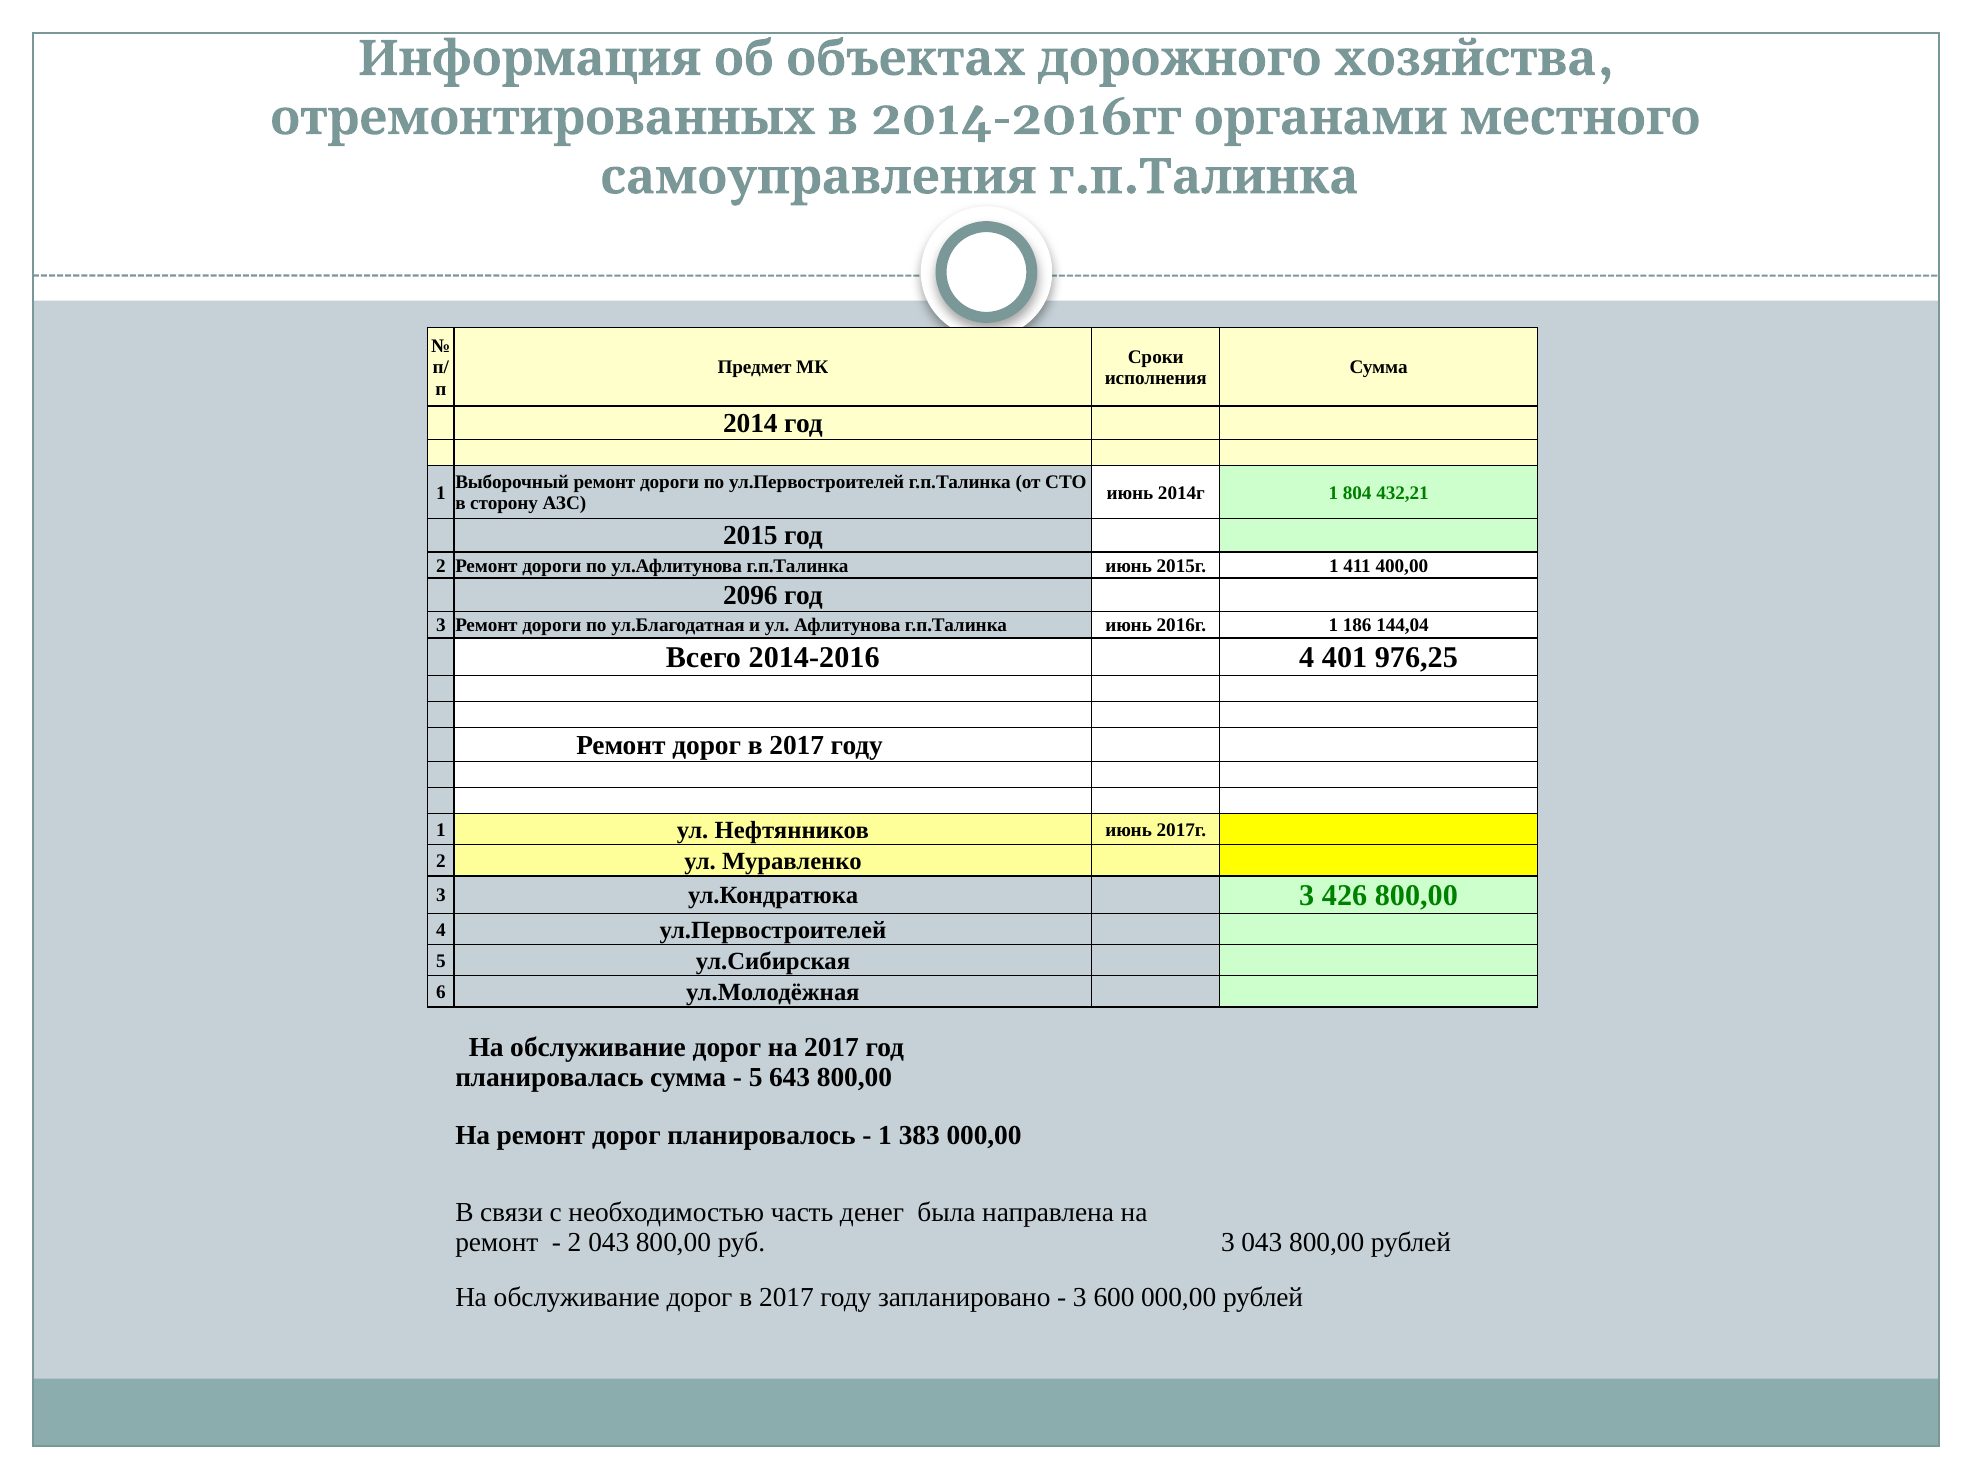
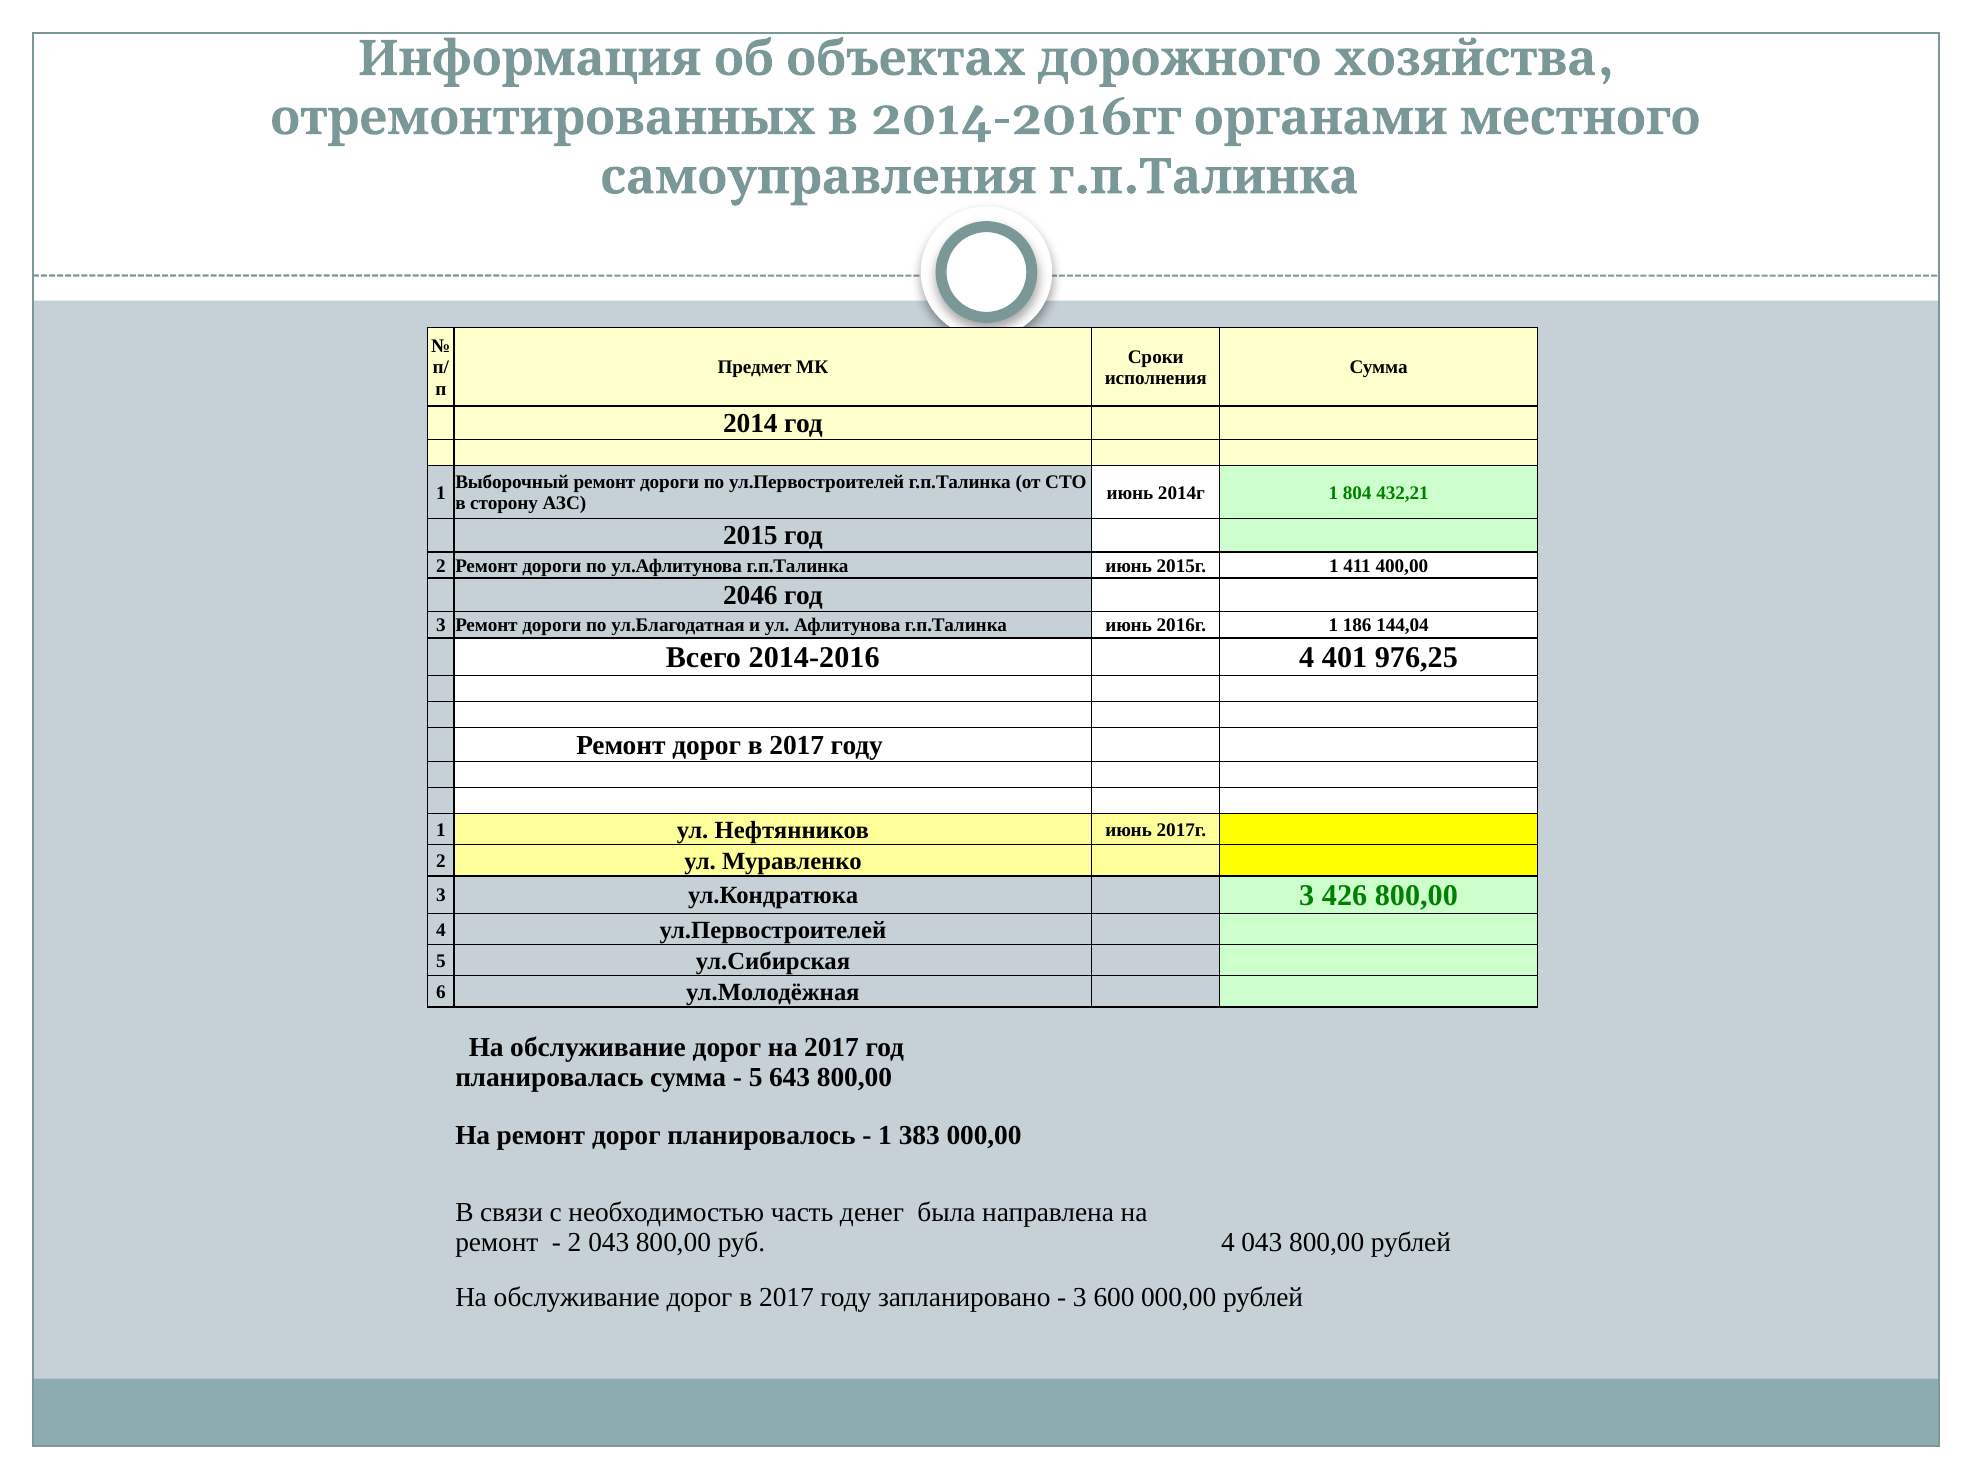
2096: 2096 -> 2046 (750, 596)
руб 3: 3 -> 4 (1228, 1243)
